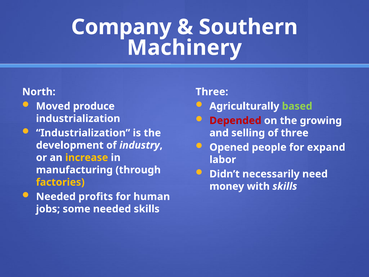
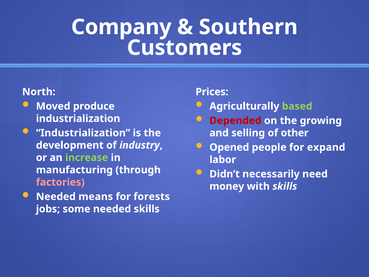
Machinery: Machinery -> Customers (184, 48)
Three: Three -> Prices (212, 92)
of three: three -> other (295, 133)
increase colour: yellow -> light green (87, 157)
factories colour: yellow -> pink (60, 182)
profits: profits -> means (96, 196)
human: human -> forests (152, 196)
